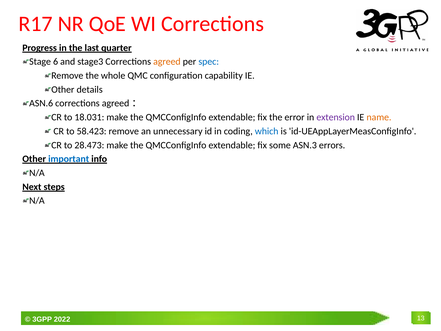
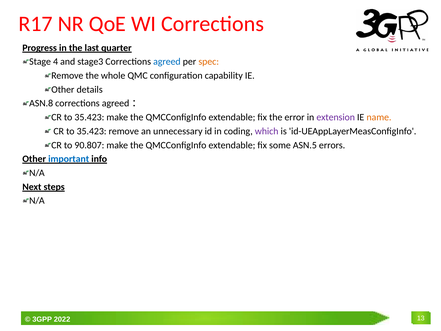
6: 6 -> 4 (56, 62)
agreed colour: orange -> blue (167, 62)
spec colour: blue -> orange (209, 62)
ASN.6: ASN.6 -> ASN.8 (41, 103)
18.031: 18.031 -> 35.423 (89, 117)
58.423: 58.423 -> 35.423 (92, 131)
which colour: blue -> purple (267, 131)
28.473: 28.473 -> 90.807 (89, 145)
ASN.3: ASN.3 -> ASN.5 (305, 145)
